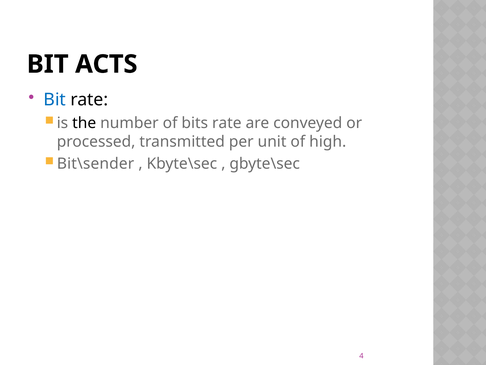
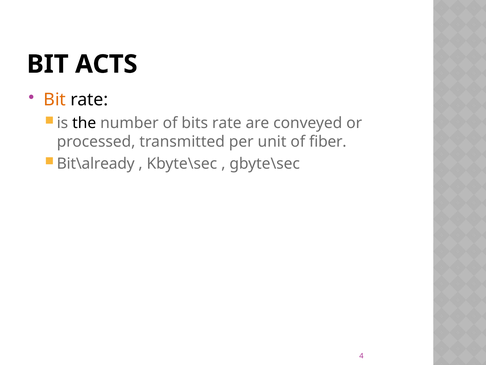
Bit colour: blue -> orange (55, 100)
high: high -> fiber (328, 141)
Bit\sender: Bit\sender -> Bit\already (96, 163)
